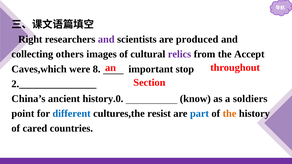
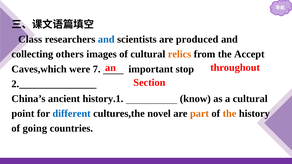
Right: Right -> Class (30, 39)
and colour: purple -> blue (106, 39)
relics colour: purple -> orange (180, 54)
8: 8 -> 7 (97, 69)
history.0: history.0 -> history.1 (103, 99)
a soldiers: soldiers -> cultural (250, 99)
resist: resist -> novel (159, 114)
part colour: blue -> orange (199, 114)
cared: cared -> going (35, 128)
